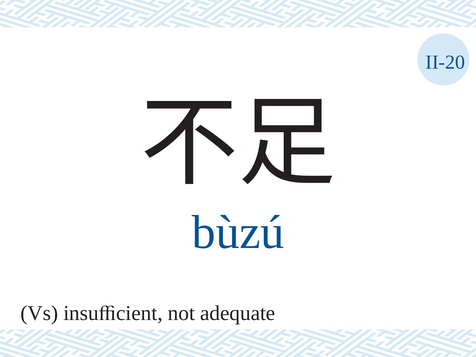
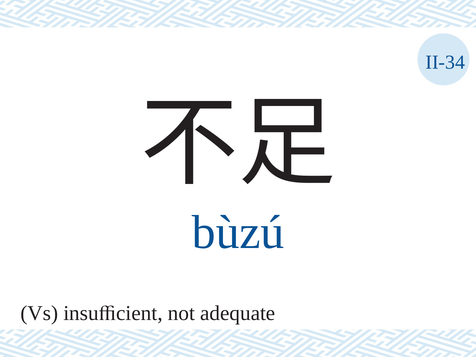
II-20: II-20 -> II-34 (445, 62)
